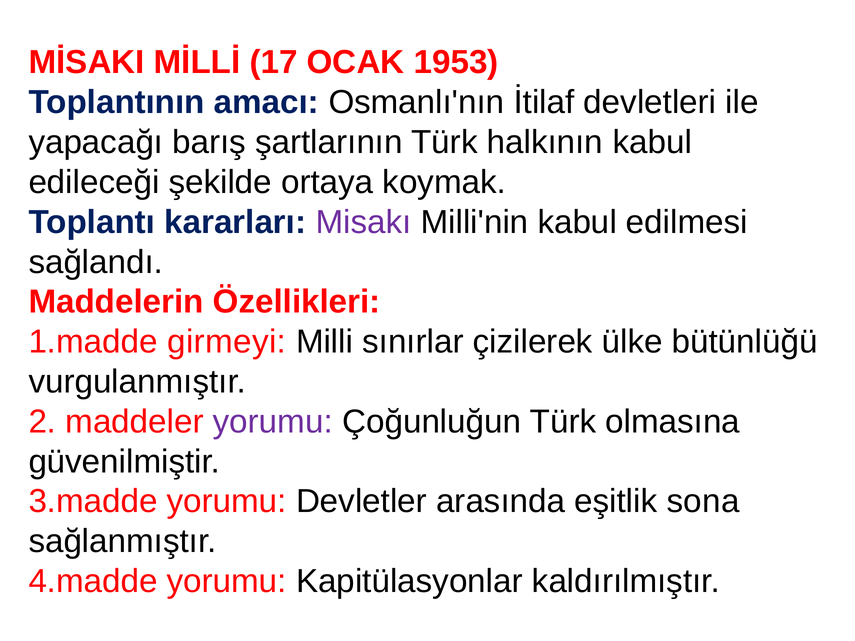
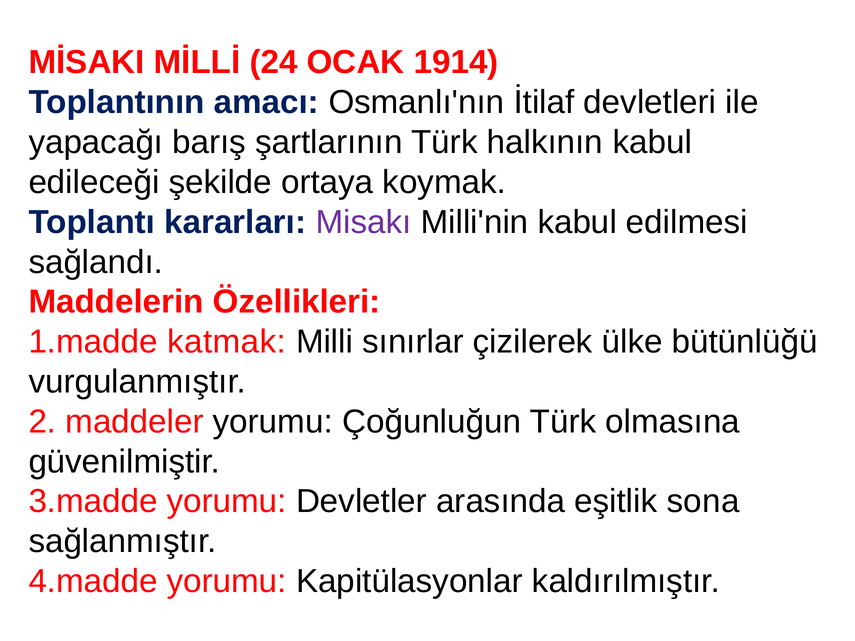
17: 17 -> 24 (274, 63)
1953: 1953 -> 1914 (456, 63)
girmeyi: girmeyi -> katmak (227, 342)
yorumu colour: purple -> black (273, 422)
